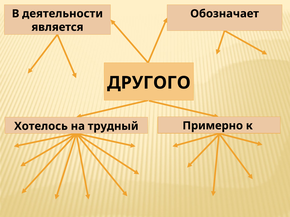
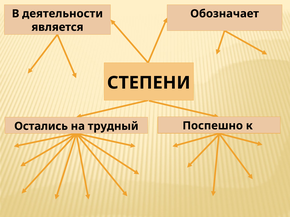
ДРУГОГО: ДРУГОГО -> СТЕПЕНИ (149, 83)
Примерно: Примерно -> Поспешно (213, 126)
Хотелось: Хотелось -> Остались (41, 126)
